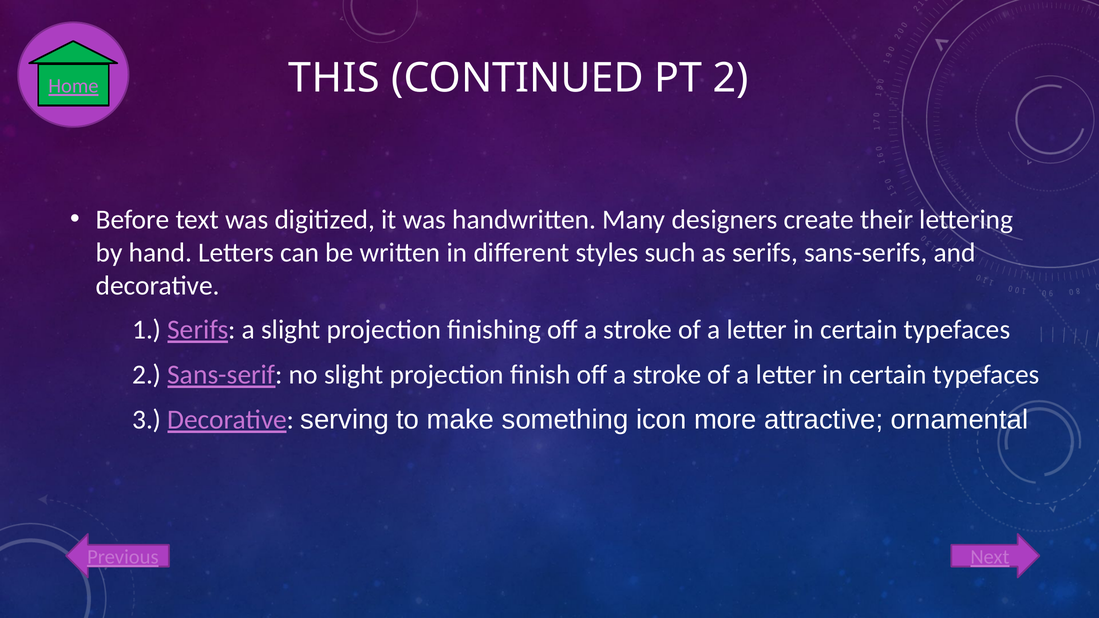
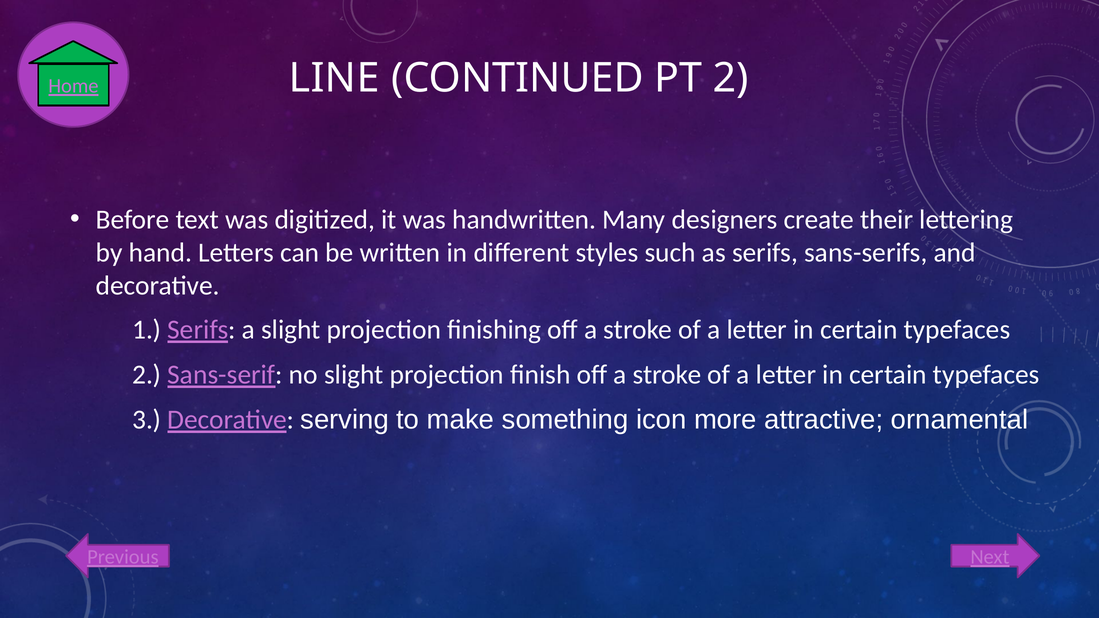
THIS: THIS -> LINE (334, 78)
